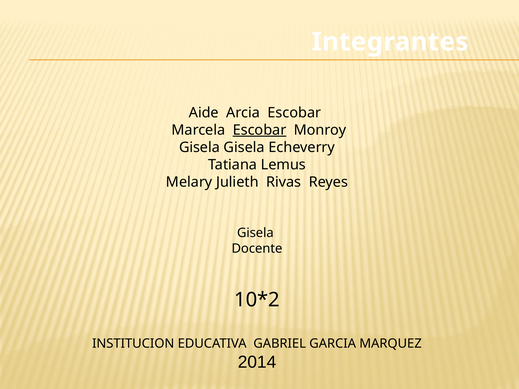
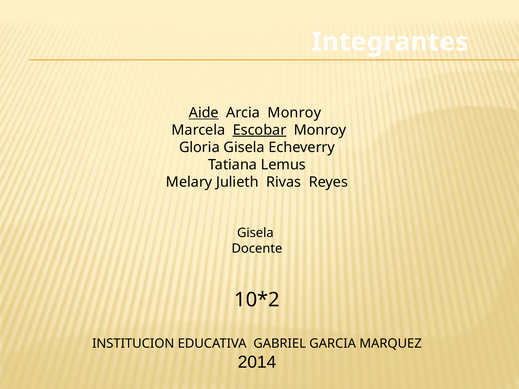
Aide underline: none -> present (204, 113)
Arcia Escobar: Escobar -> Monroy (294, 113)
Gisela: Gisela -> Gloria (199, 147)
